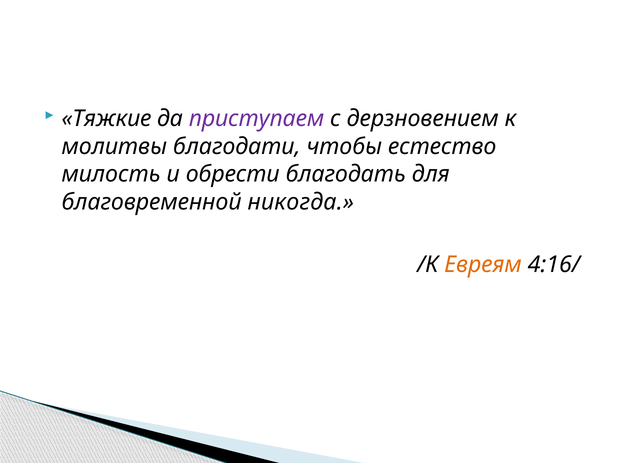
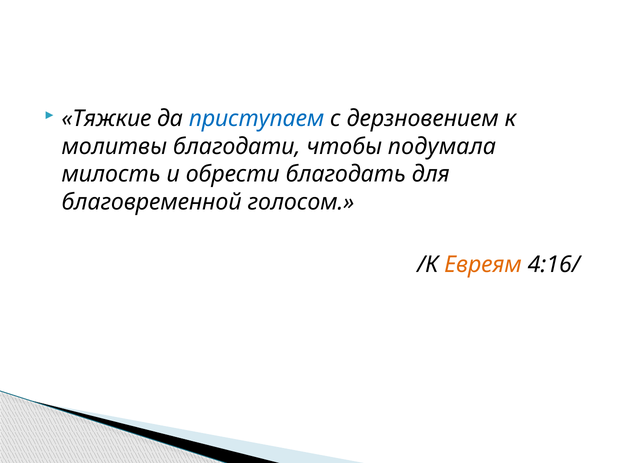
приступаем colour: purple -> blue (257, 119)
естество: естество -> подумала (442, 146)
никогда: никогда -> голосом (301, 202)
